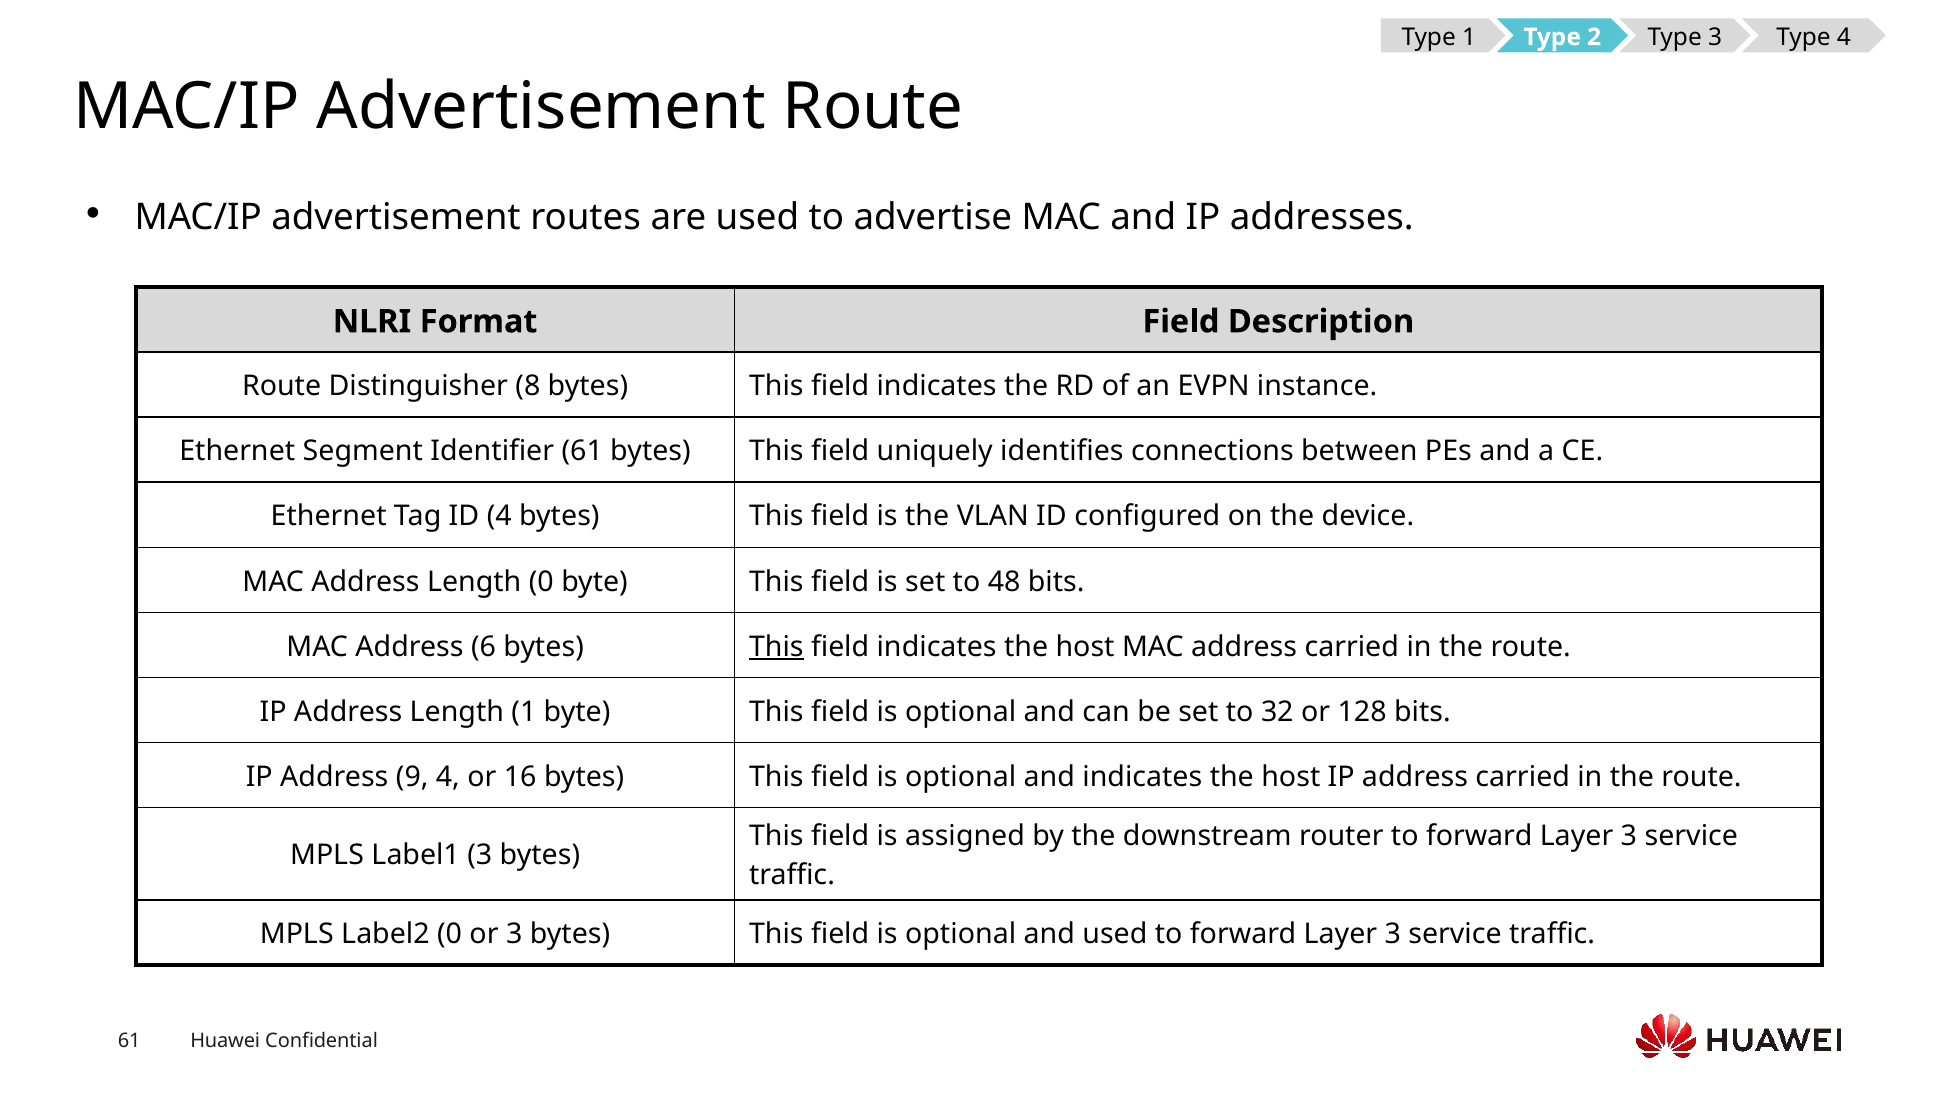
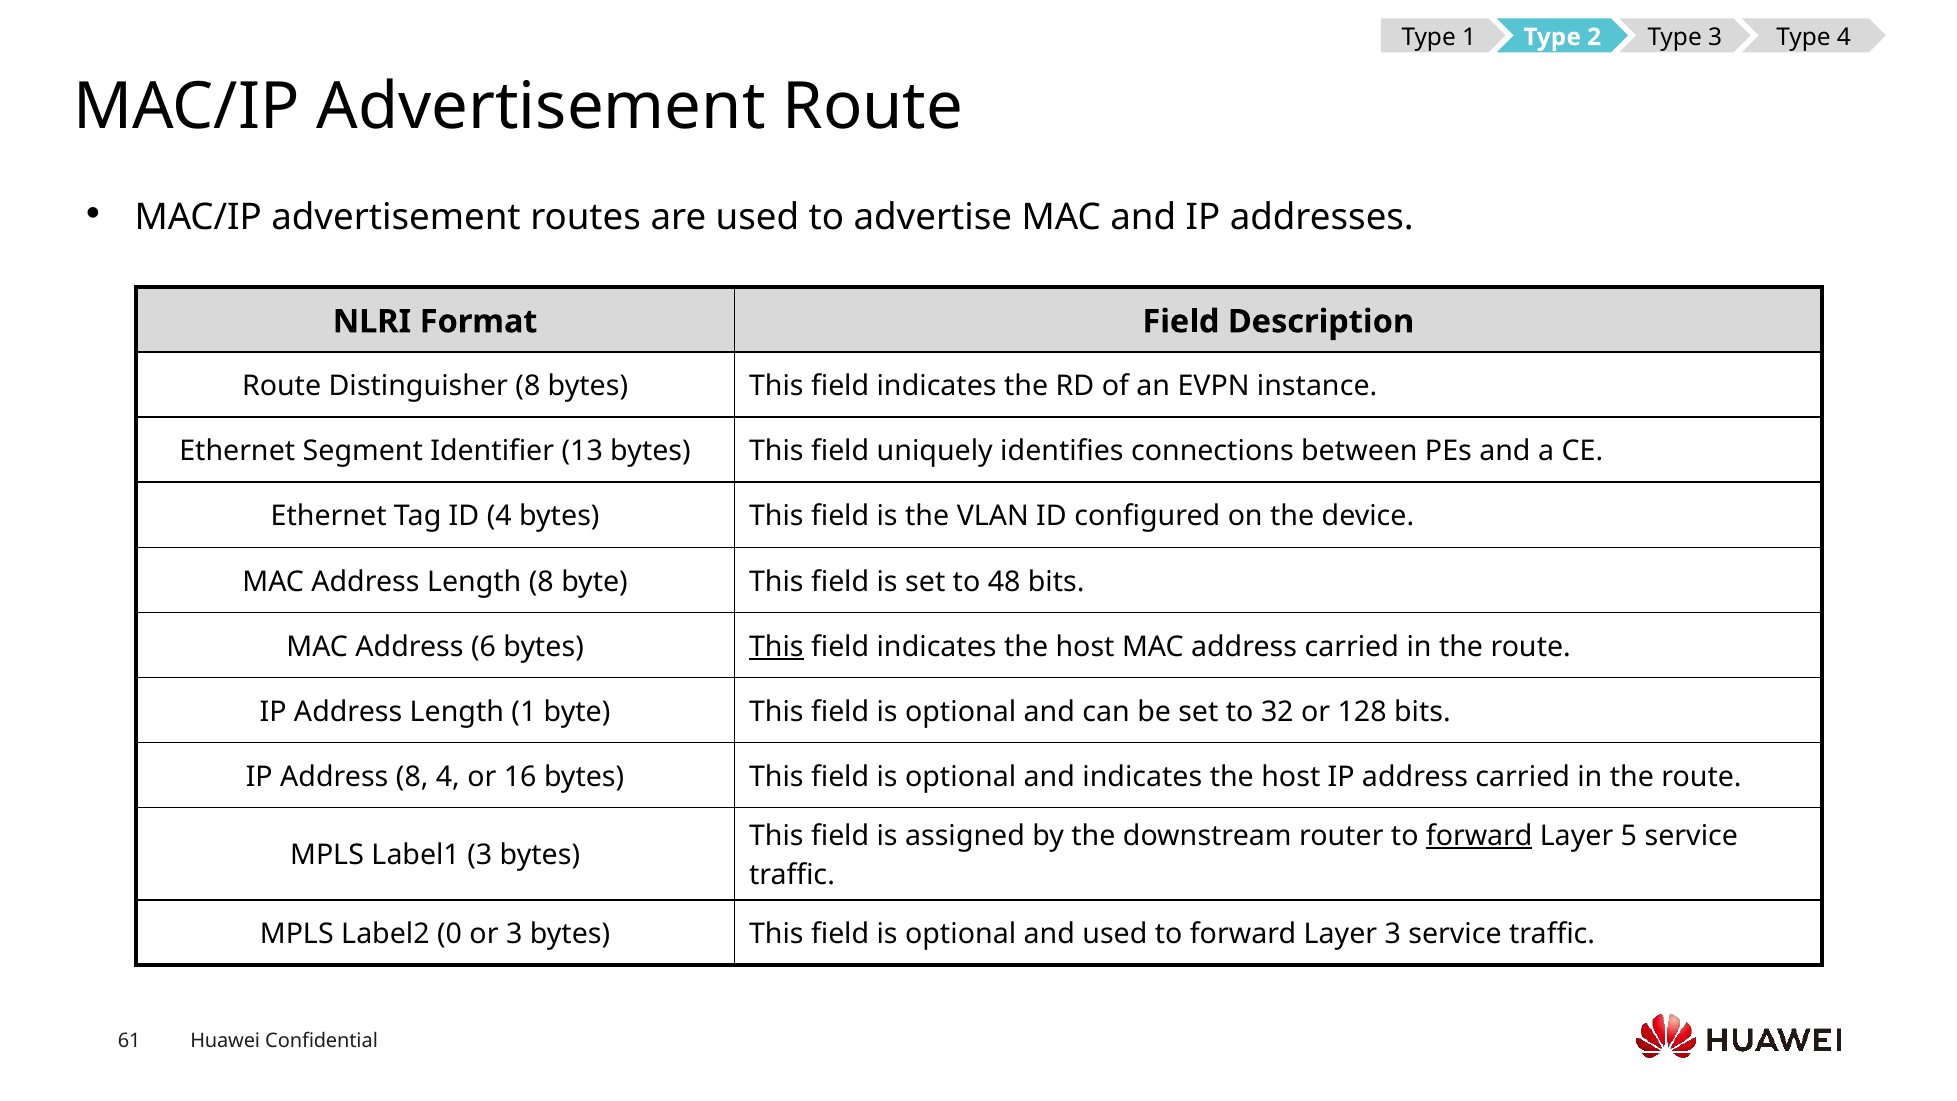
Identifier 61: 61 -> 13 (582, 451)
Length 0: 0 -> 8 (541, 581)
Address 9: 9 -> 8 (412, 777)
forward underline: none -> present (1479, 836)
3: 3 -> 5 (1629, 836)
